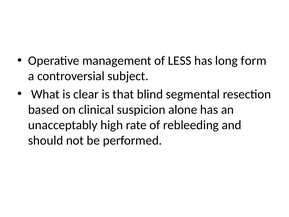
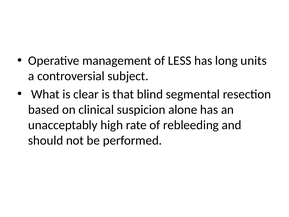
form: form -> units (254, 61)
